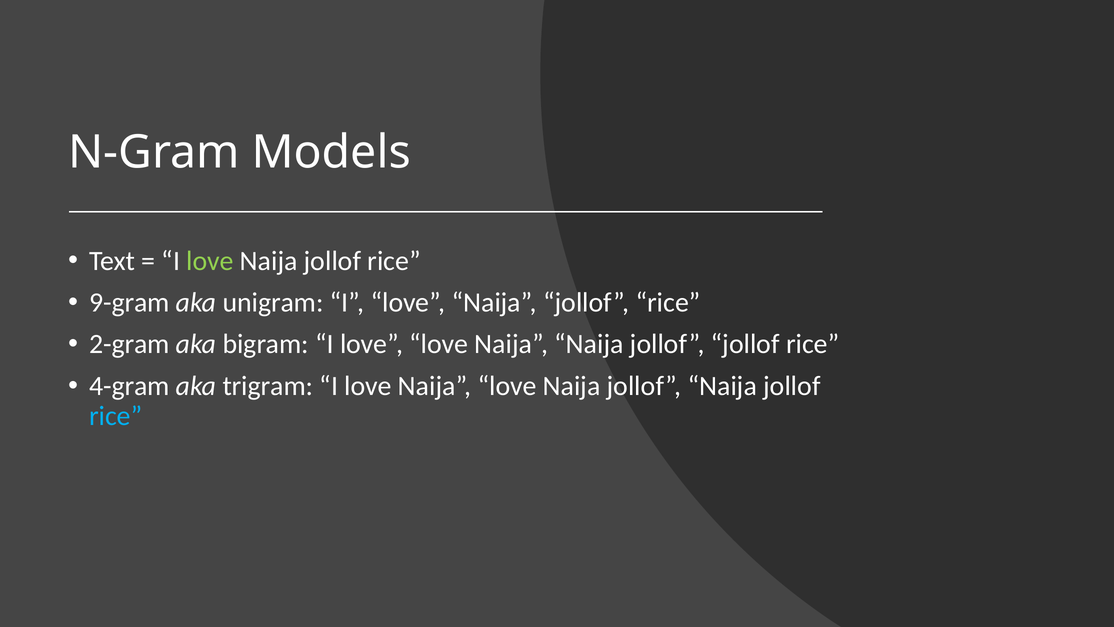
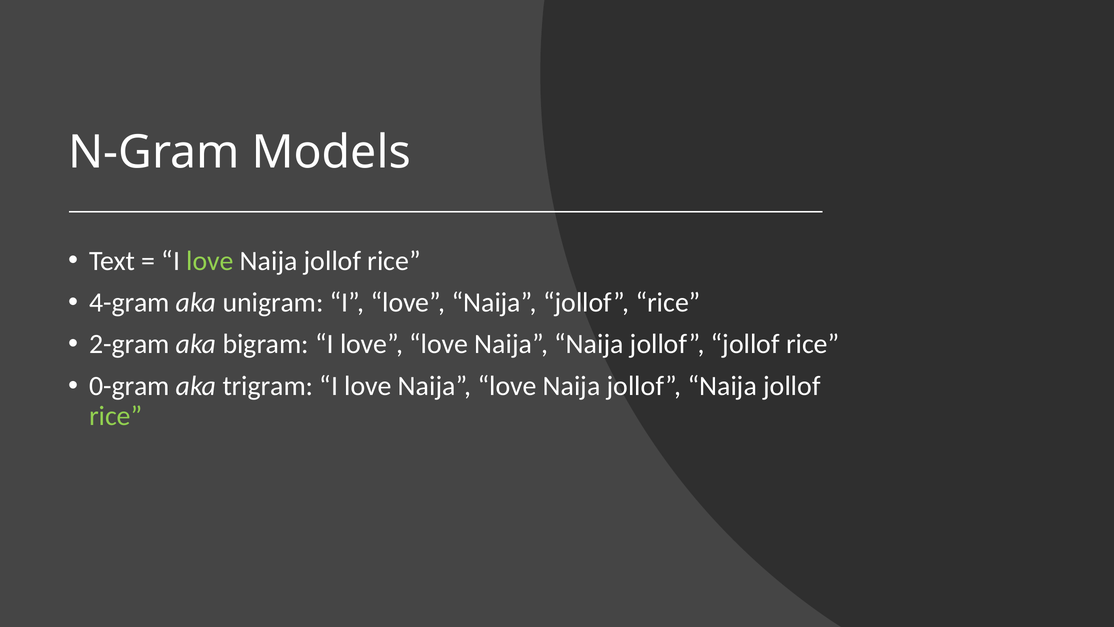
9-gram: 9-gram -> 4-gram (129, 302)
4-gram: 4-gram -> 0-gram (129, 386)
rice colour: light blue -> light green (116, 416)
